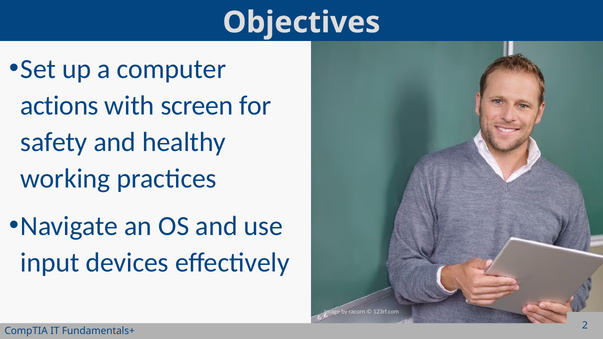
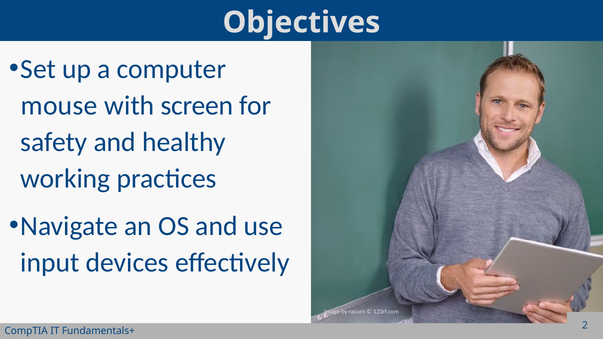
actions: actions -> mouse (59, 106)
